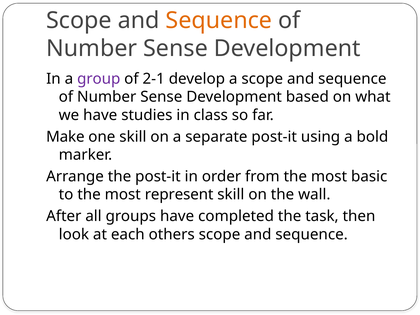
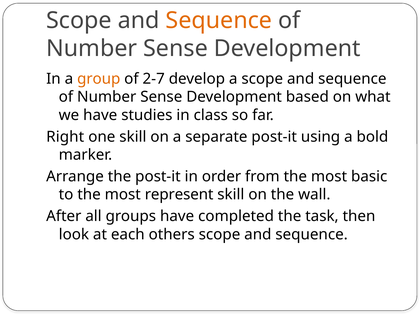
group colour: purple -> orange (99, 79)
2-1: 2-1 -> 2-7 (154, 79)
Make: Make -> Right (65, 137)
